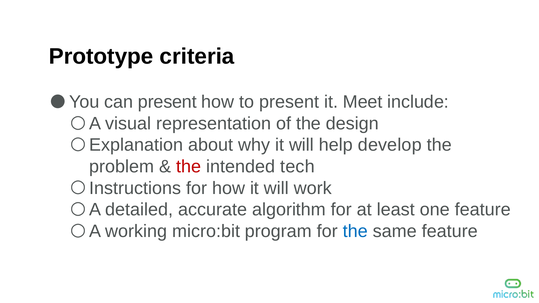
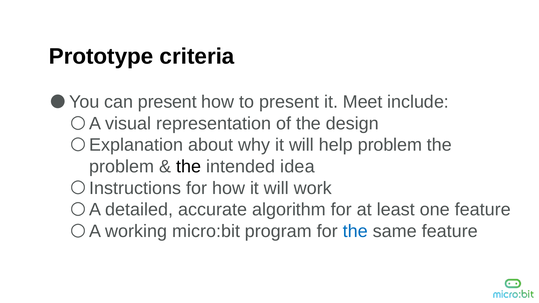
help develop: develop -> problem (390, 145)
the colour: red -> black (189, 167)
tech: tech -> idea (297, 167)
